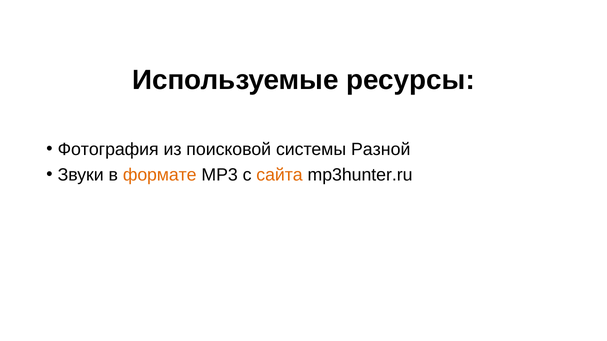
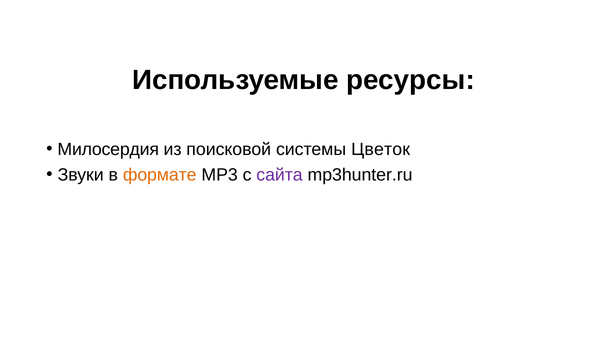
Фотография: Фотография -> Милосердия (108, 149)
Разной: Разной -> Цветок (381, 149)
сайта colour: orange -> purple (280, 175)
